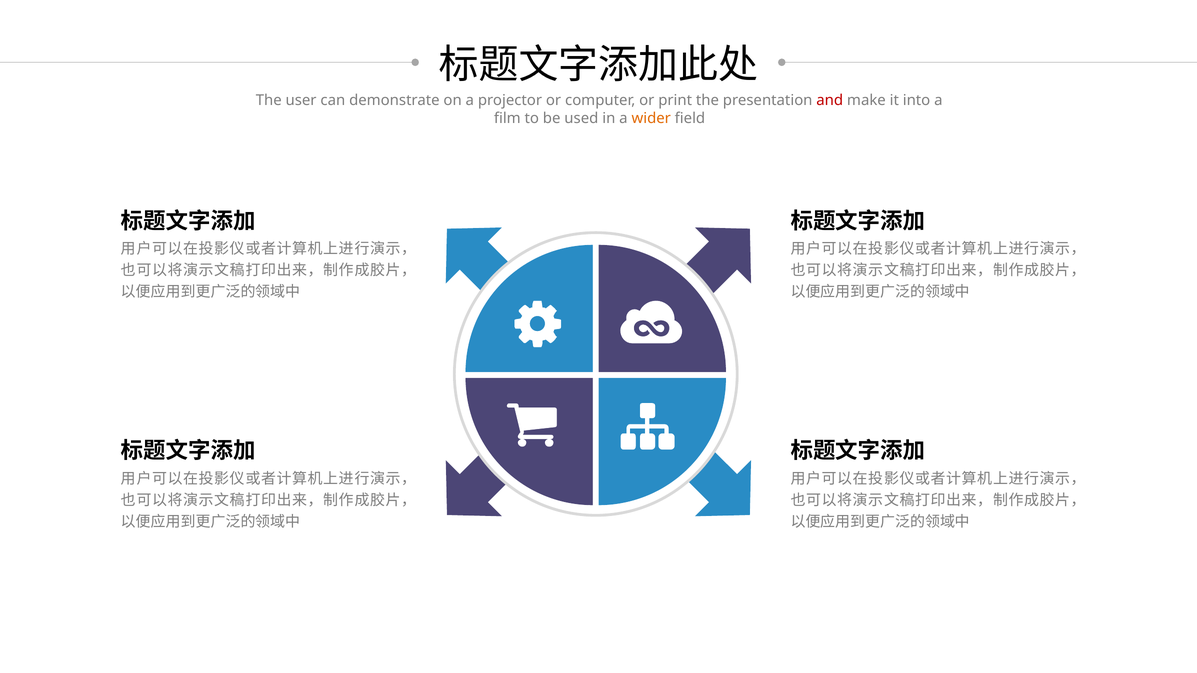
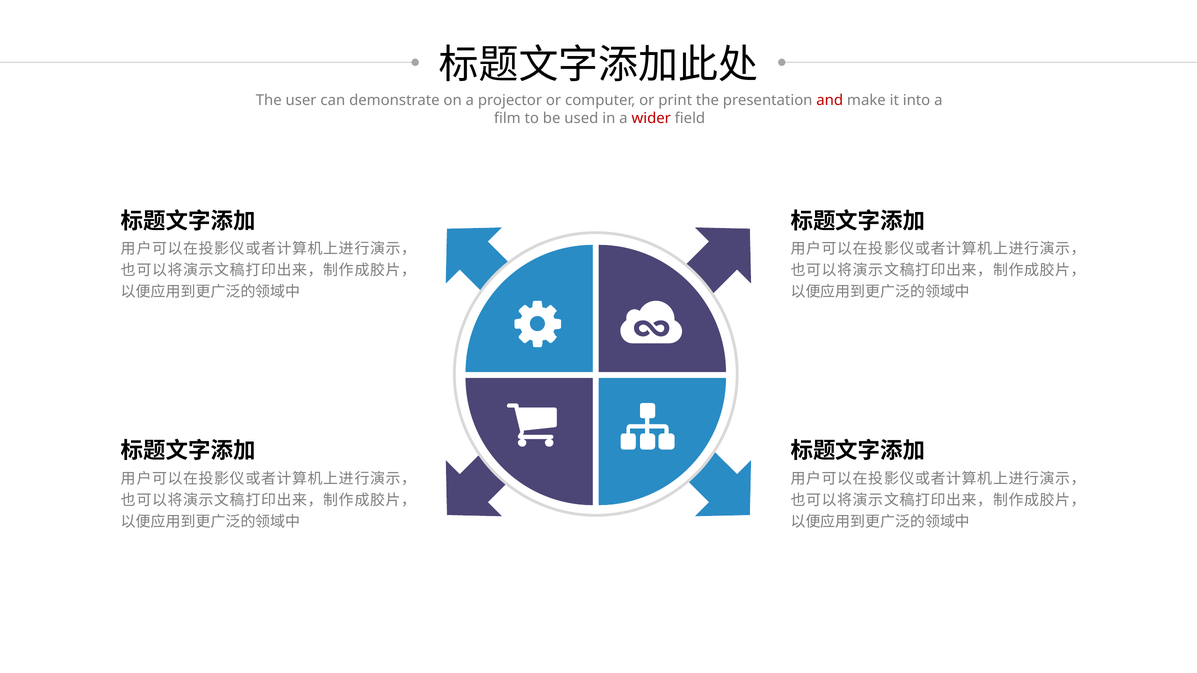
wider colour: orange -> red (651, 118)
